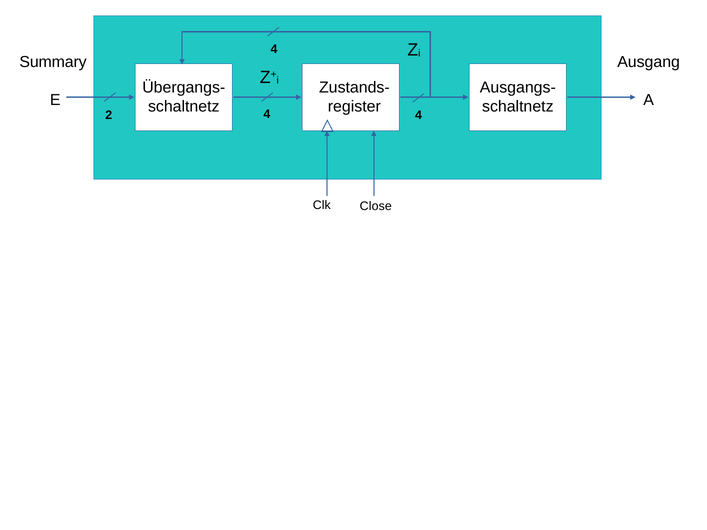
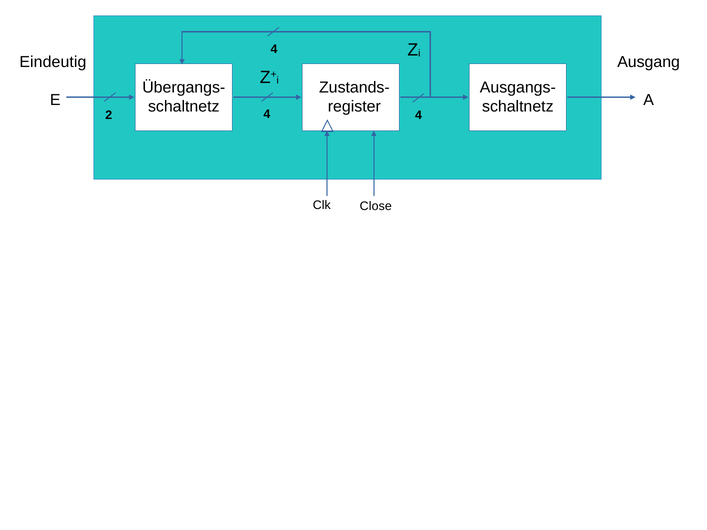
Summary: Summary -> Eindeutig (53, 62)
